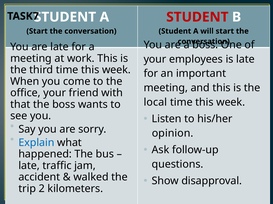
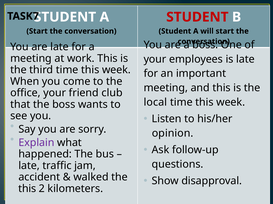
with: with -> club (112, 93)
Explain colour: blue -> purple (36, 143)
trip: trip -> this (27, 189)
